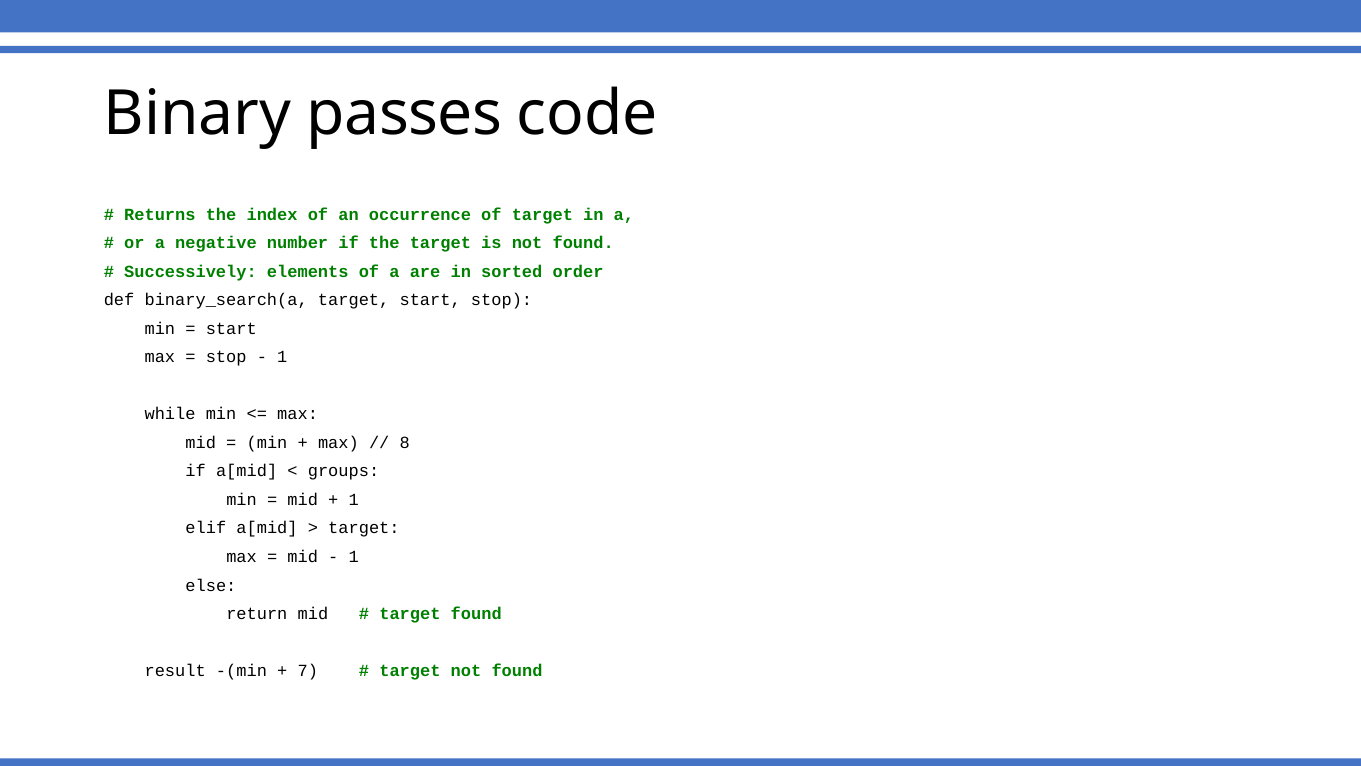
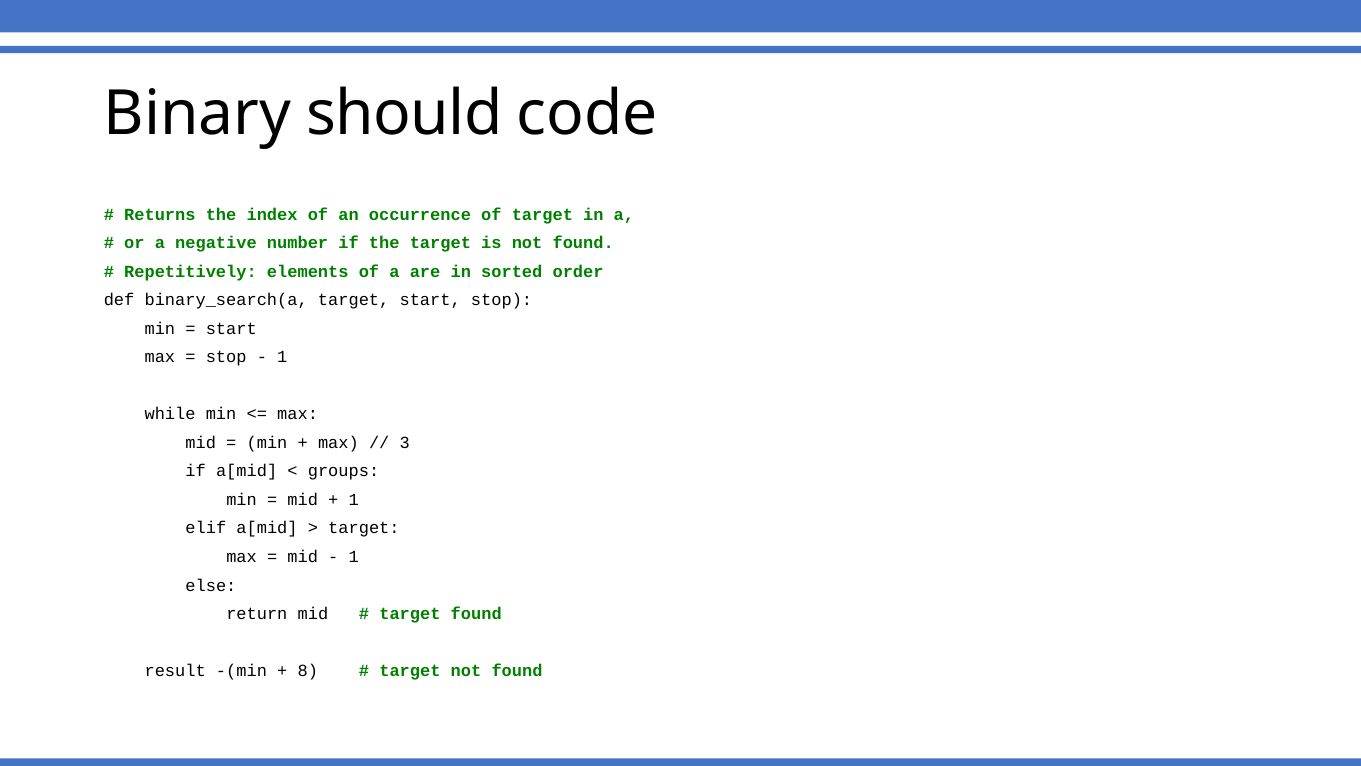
passes: passes -> should (404, 114)
Successively: Successively -> Repetitively (190, 272)
8: 8 -> 3 (405, 443)
7: 7 -> 8 (308, 670)
